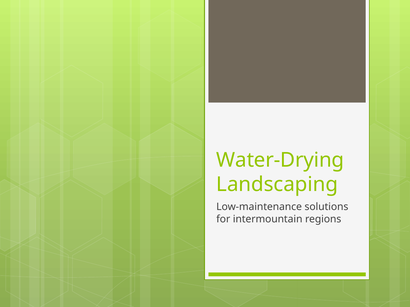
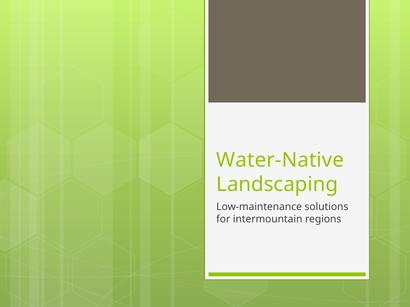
Water-Drying: Water-Drying -> Water-Native (280, 160)
